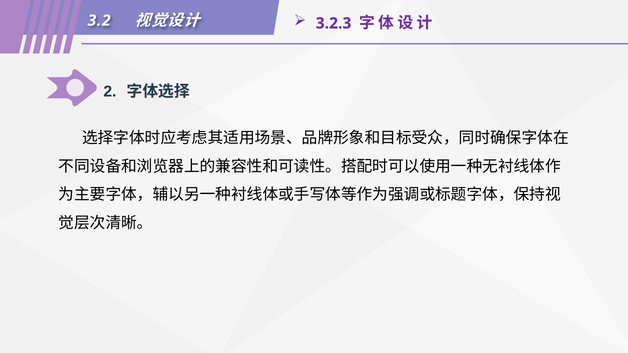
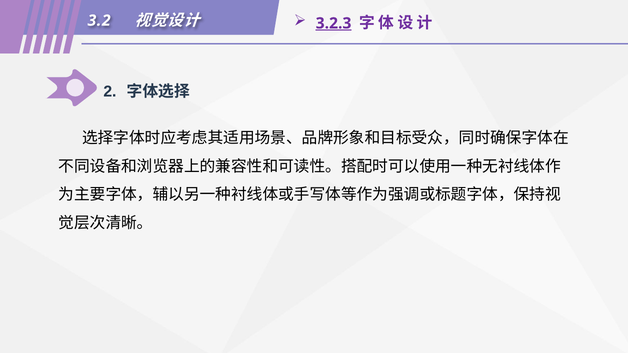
3.2.3 underline: none -> present (334, 23)
